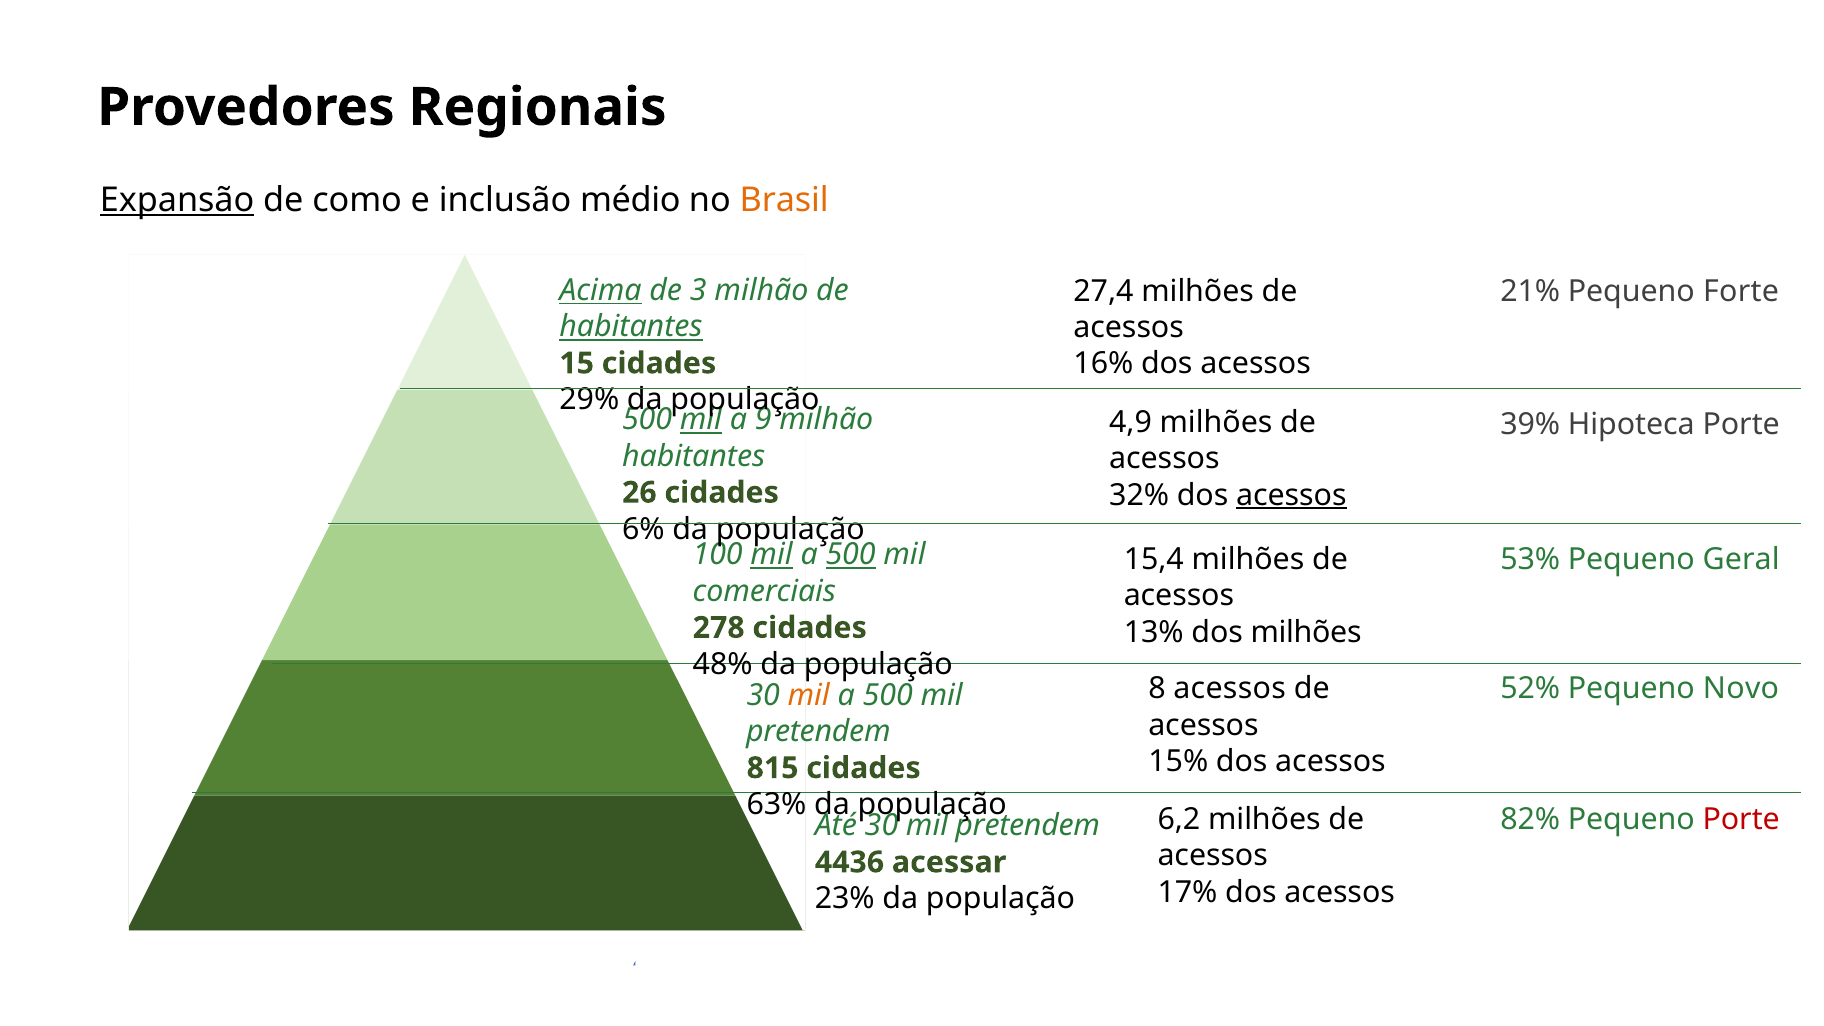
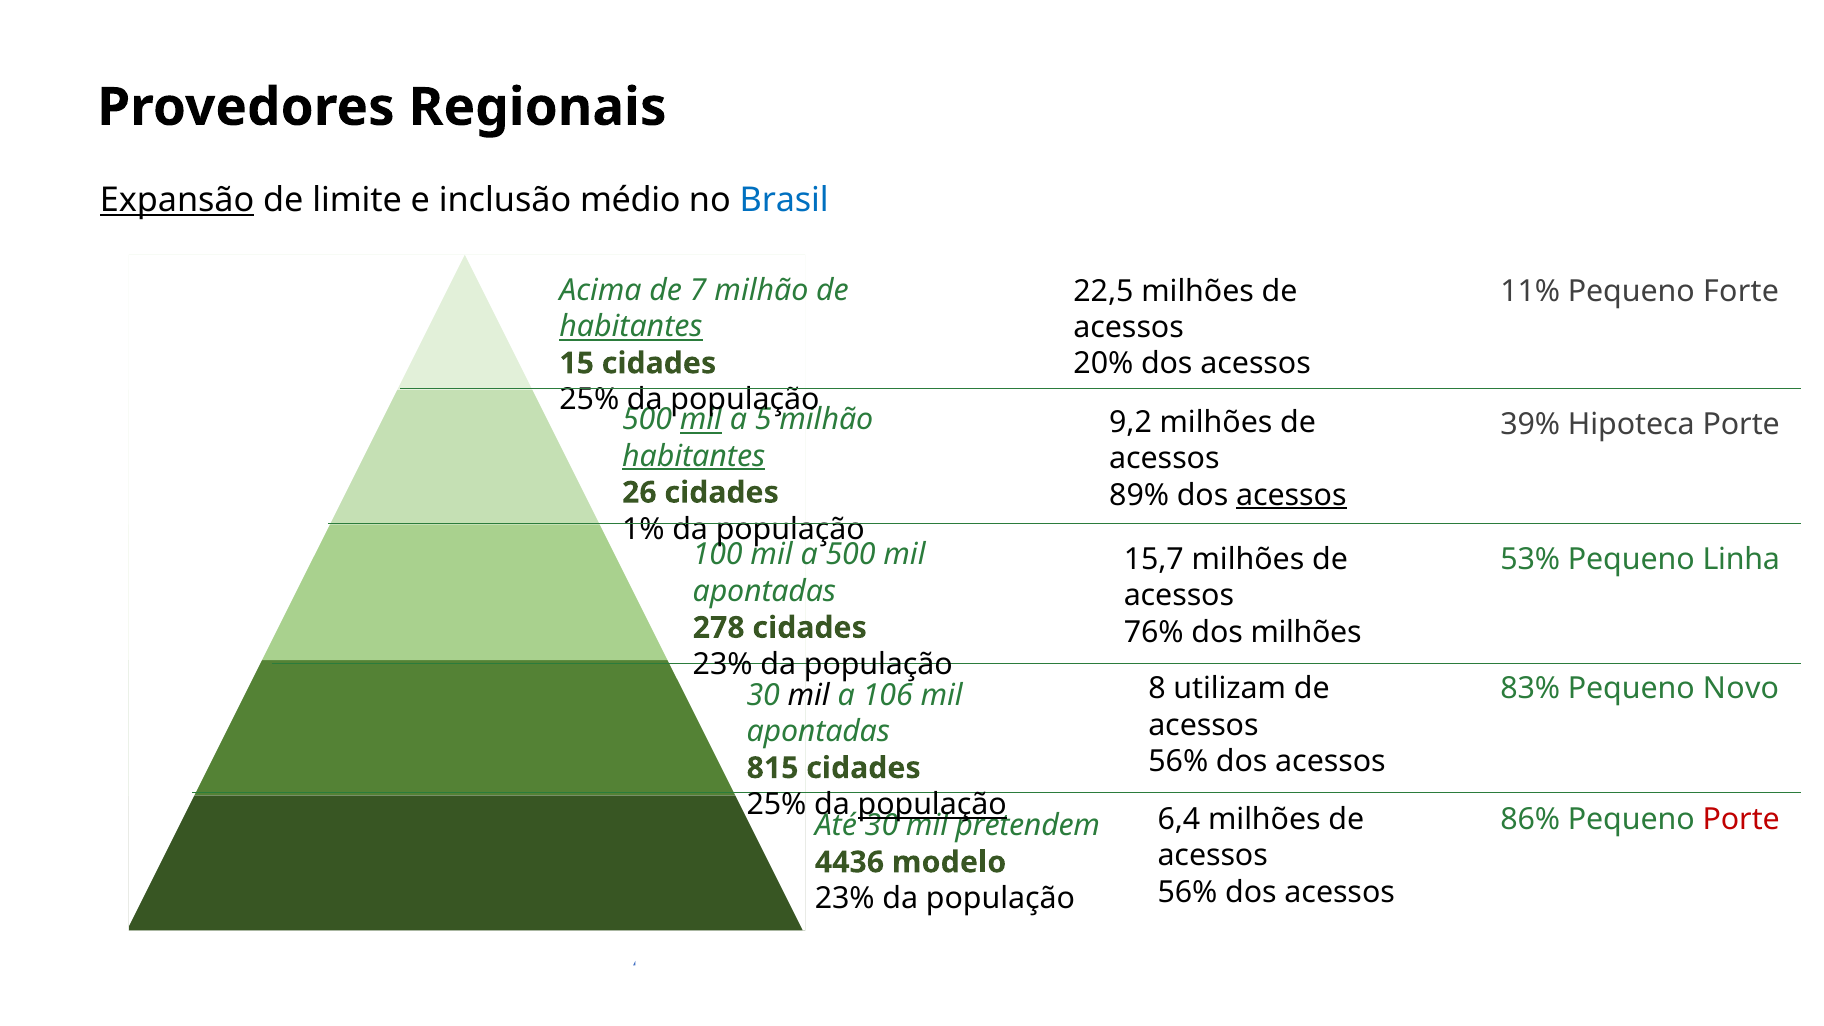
como: como -> limite (357, 200)
Brasil colour: orange -> blue (784, 200)
Acima underline: present -> none (600, 290)
3: 3 -> 7 (698, 290)
27,4: 27,4 -> 22,5 (1103, 291)
21%: 21% -> 11% (1530, 291)
16%: 16% -> 20% (1103, 364)
29%: 29% -> 25% (589, 400)
9: 9 -> 5 (763, 420)
4,9: 4,9 -> 9,2 (1131, 422)
habitantes underline: none -> present (694, 456)
32%: 32% -> 89% (1139, 495)
6%: 6% -> 1% (643, 529)
mil underline: present -> none (772, 555)
500 underline: present -> none (851, 555)
15,4: 15,4 -> 15,7 (1154, 559)
Geral: Geral -> Linha (1741, 559)
comerciais: comerciais -> apontadas (764, 591)
13%: 13% -> 76% (1154, 632)
48%: 48% -> 23% (723, 664)
8 acessos: acessos -> utilizam (1230, 689)
52%: 52% -> 83% (1530, 689)
mil colour: orange -> black (809, 695)
500: 500 -> 106 (888, 695)
pretendem: pretendem -> apontadas (818, 732)
15%: 15% -> 56% (1178, 762)
63%: 63% -> 25% (777, 805)
população underline: none -> present (932, 805)
6,2: 6,2 -> 6,4 (1179, 819)
82%: 82% -> 86% (1530, 819)
acessar: acessar -> modelo (949, 862)
17%: 17% -> 56% (1188, 892)
